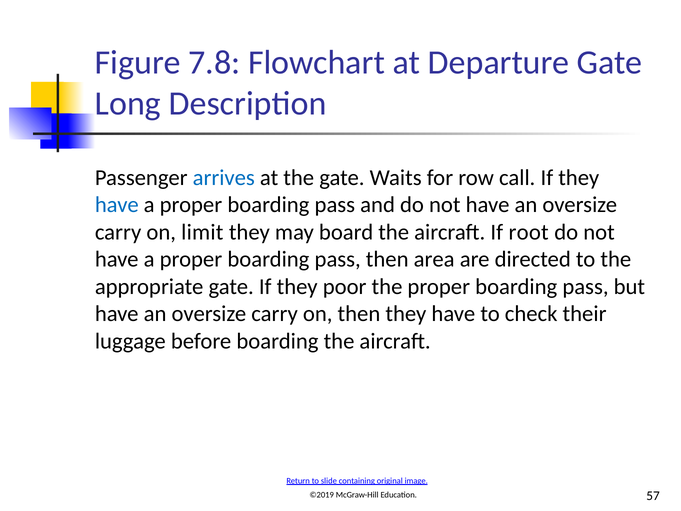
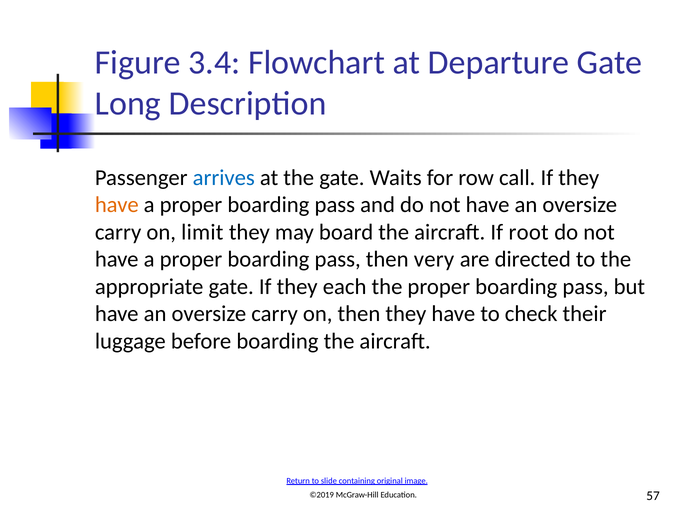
7.8: 7.8 -> 3.4 (214, 62)
have colour: blue -> orange (117, 205)
area: area -> very (434, 259)
poor: poor -> each (345, 286)
